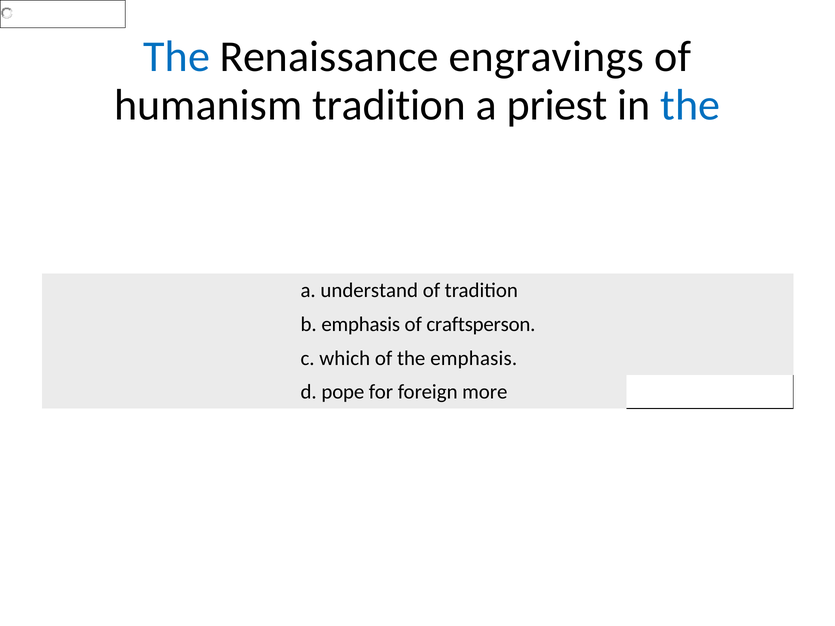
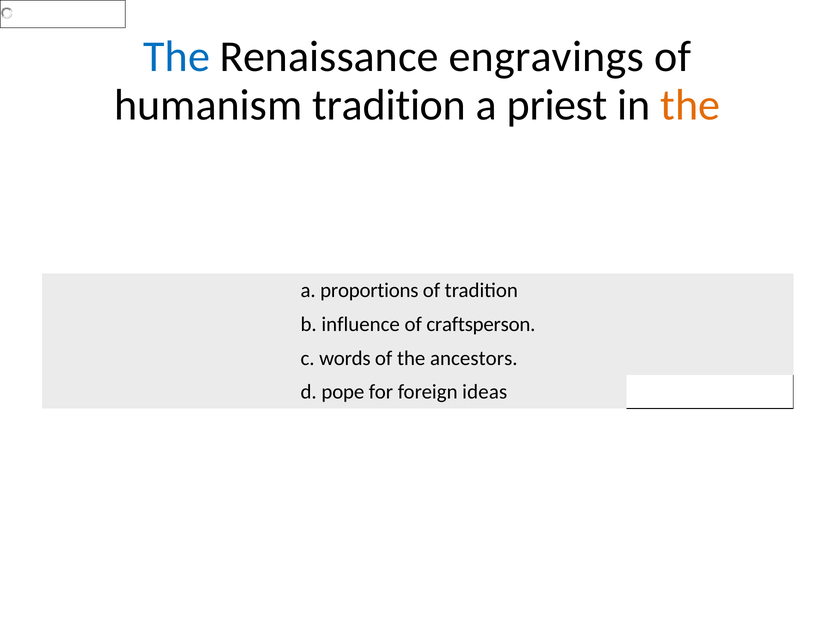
the colour: blue -> orange (690, 105)
understand: understand -> proportions (369, 291)
b emphasis: emphasis -> influence (361, 324)
which: which -> words (345, 358)
the emphasis: emphasis -> ancestors (474, 358)
more: more -> ideas (485, 392)
